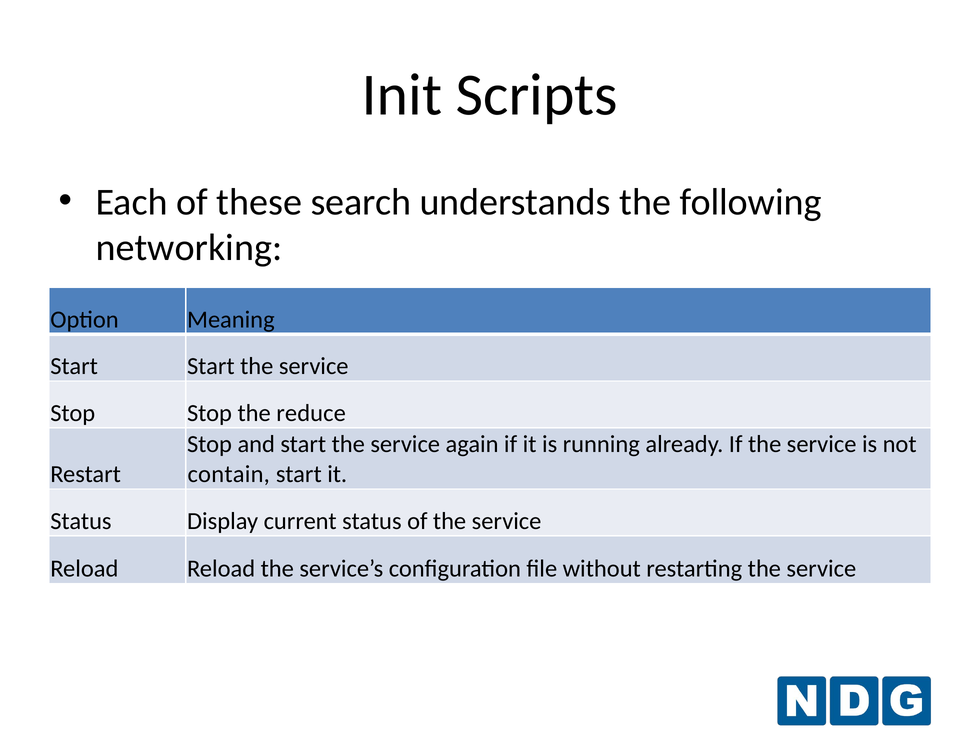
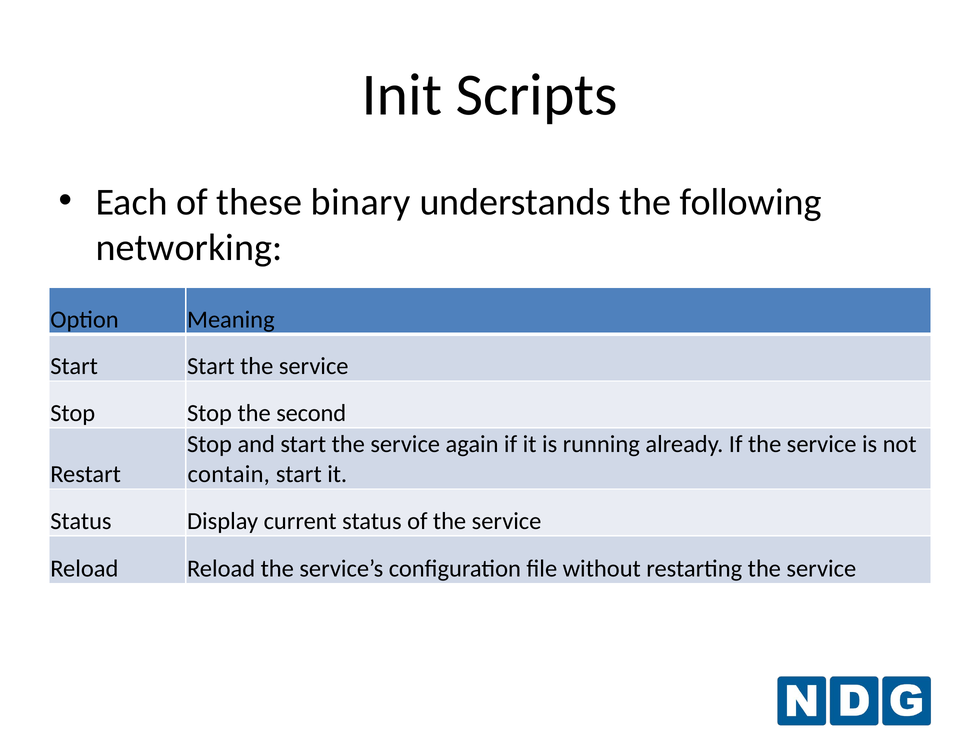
search: search -> binary (361, 202)
reduce: reduce -> second (311, 413)
